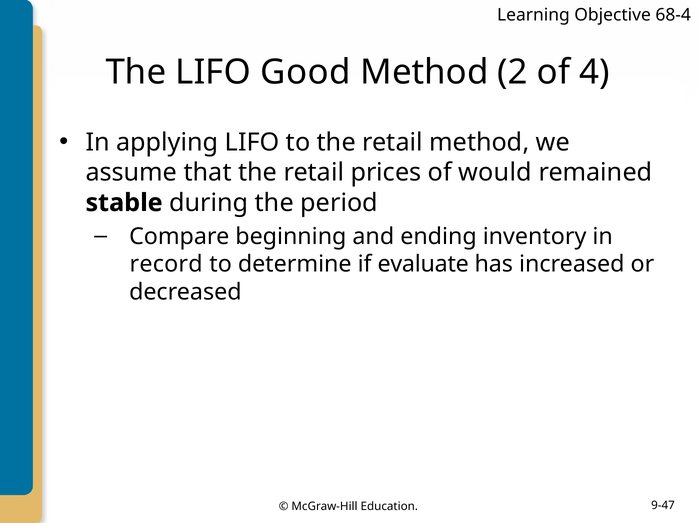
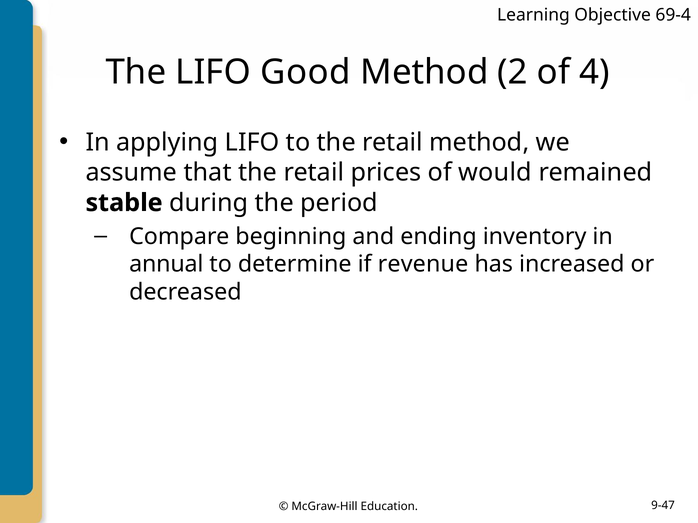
68-4: 68-4 -> 69-4 (673, 15)
record: record -> annual (166, 264)
evaluate: evaluate -> revenue (423, 264)
